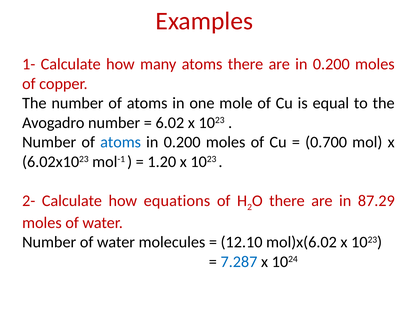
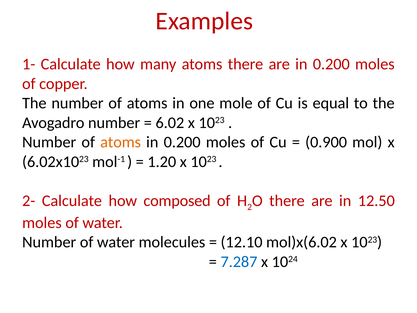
atoms colour: blue -> orange (121, 142)
0.700: 0.700 -> 0.900 (326, 142)
equations: equations -> composed (177, 200)
87.29: 87.29 -> 12.50 (376, 200)
